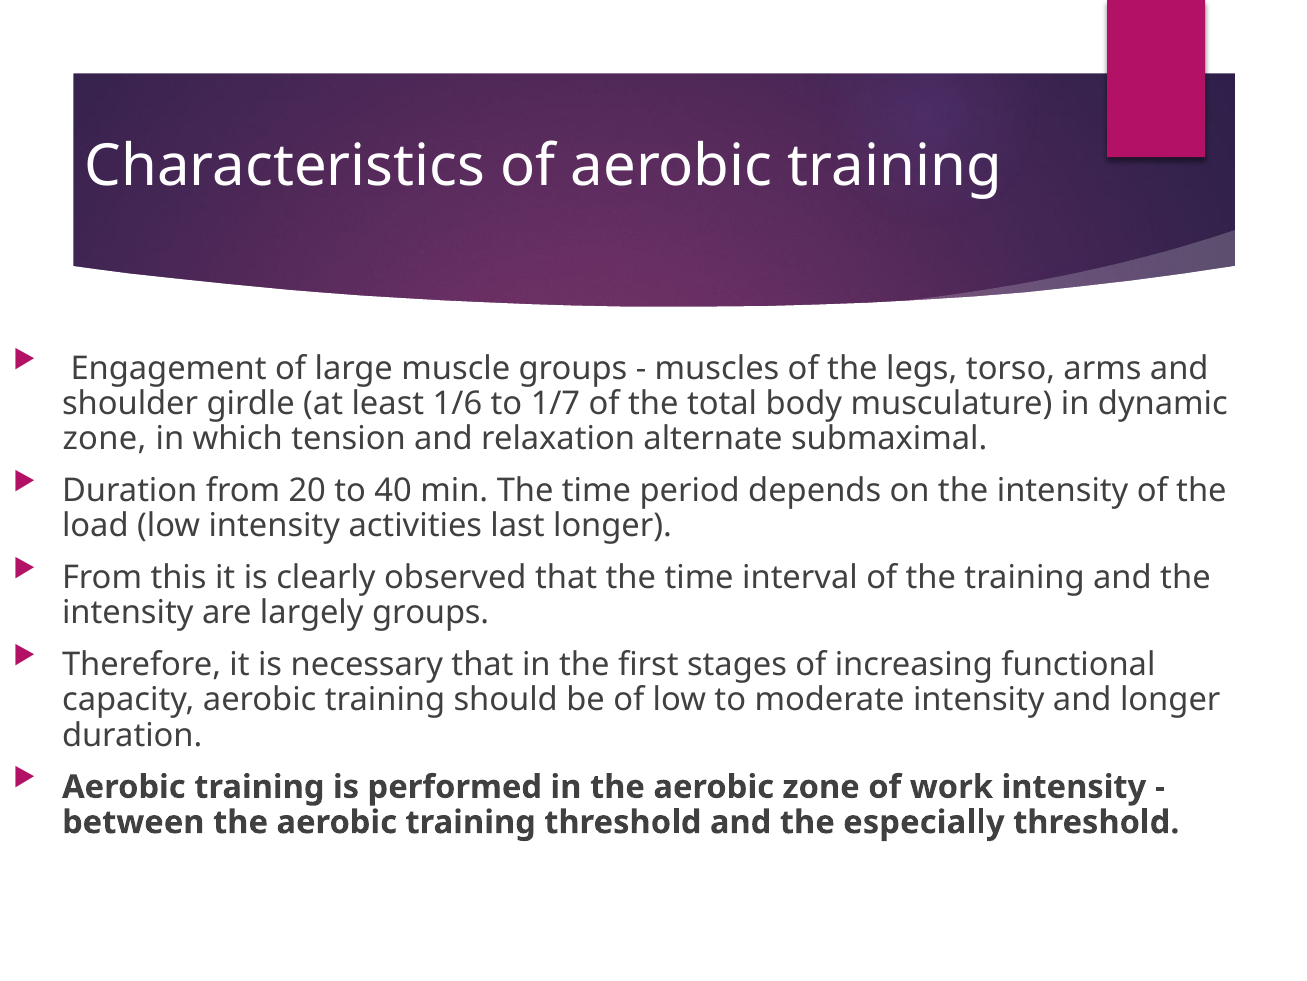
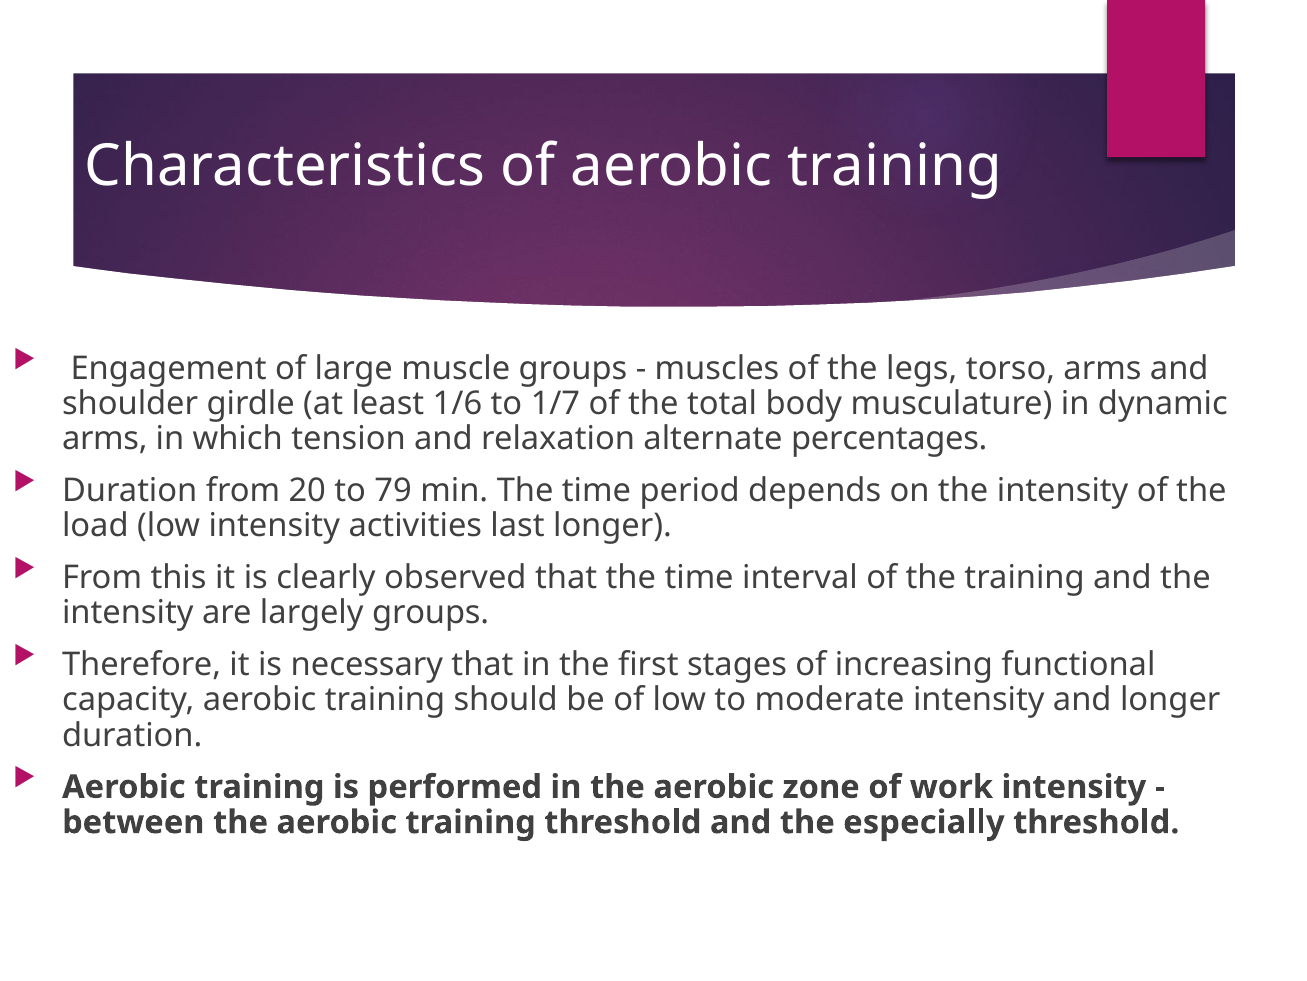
zone: zone -> arms (105, 439)
submaximal: submaximal -> percentages (889, 439)
40: 40 -> 79 (393, 490)
